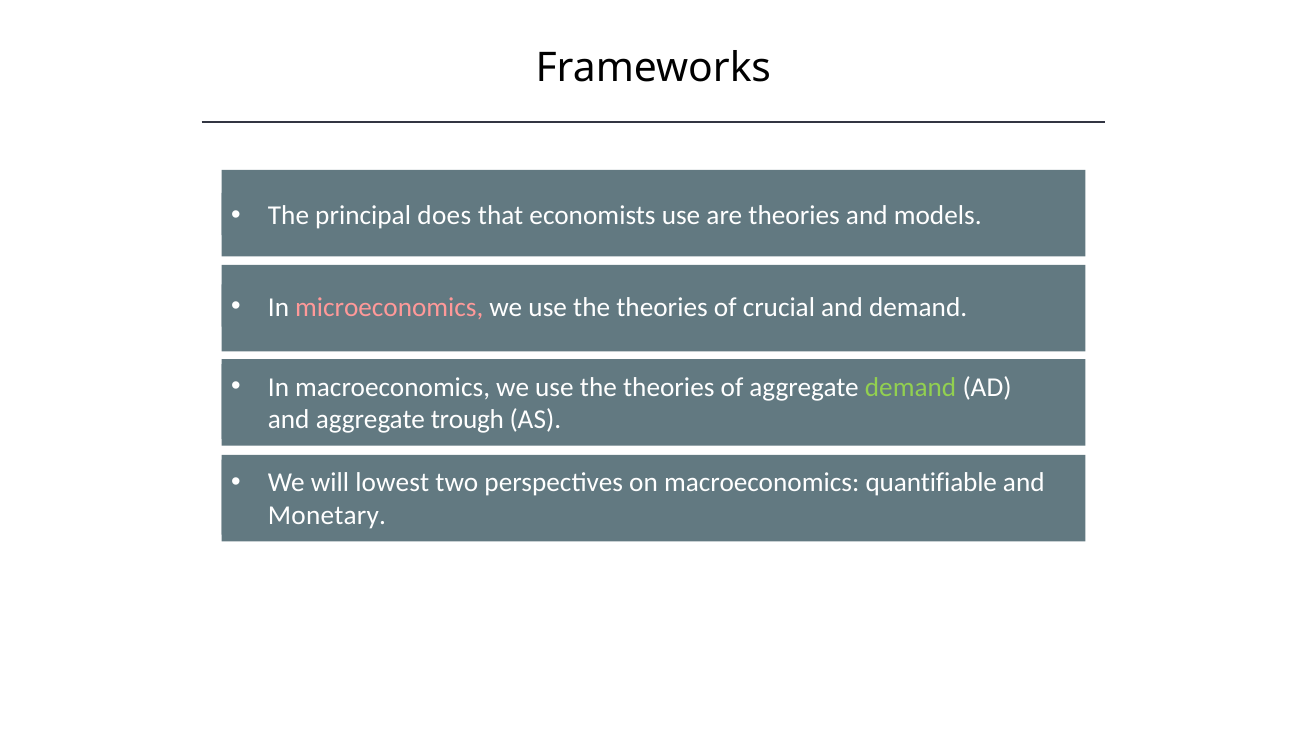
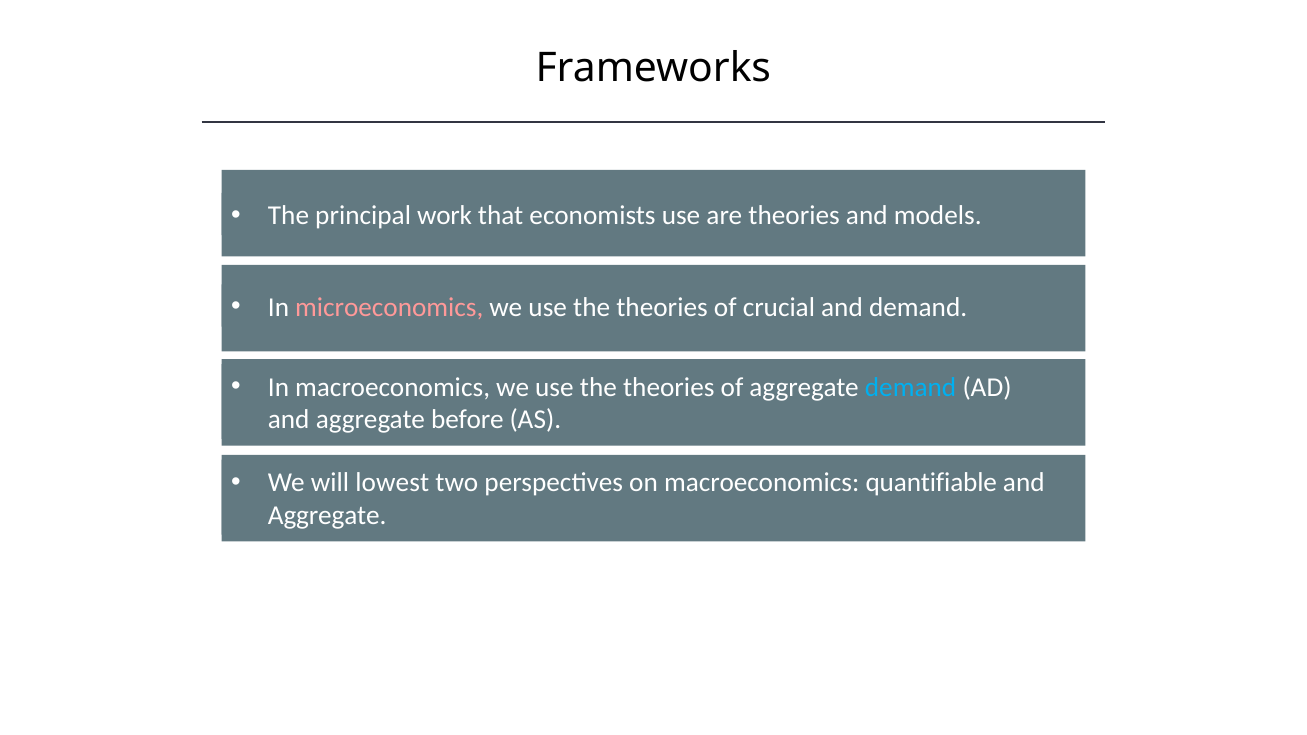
does: does -> work (445, 216)
demand colour: light green -> light blue (911, 387)
trough: trough -> before (467, 420)
Monetary: Monetary -> Aggregate (327, 516)
